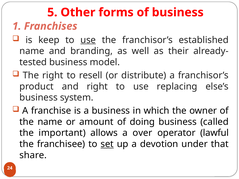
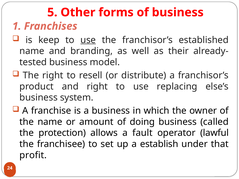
important: important -> protection (62, 133)
over: over -> fault (143, 133)
set underline: present -> none (107, 144)
devotion: devotion -> establish (159, 144)
share: share -> profit (33, 155)
